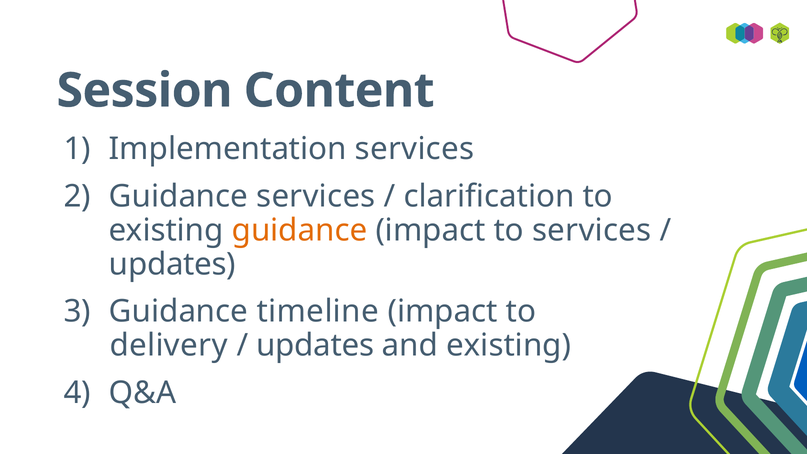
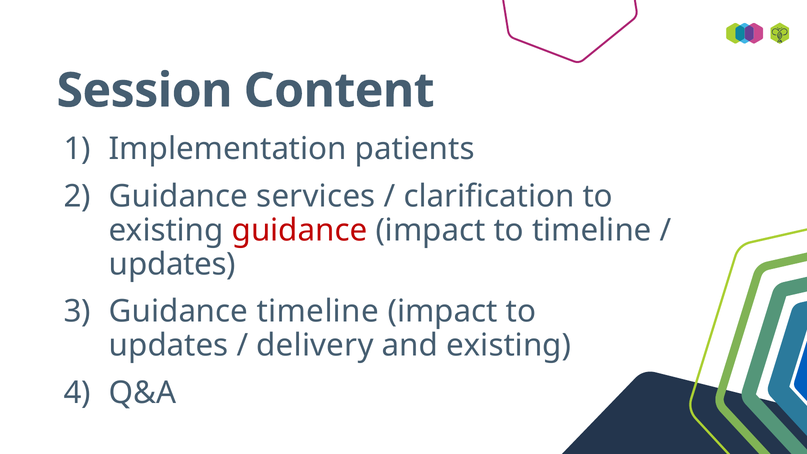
Implementation services: services -> patients (415, 149)
guidance colour: orange -> red (300, 230)
to services: services -> timeline (592, 230)
delivery: delivery -> updates (169, 345)
updates: updates -> delivery (315, 345)
